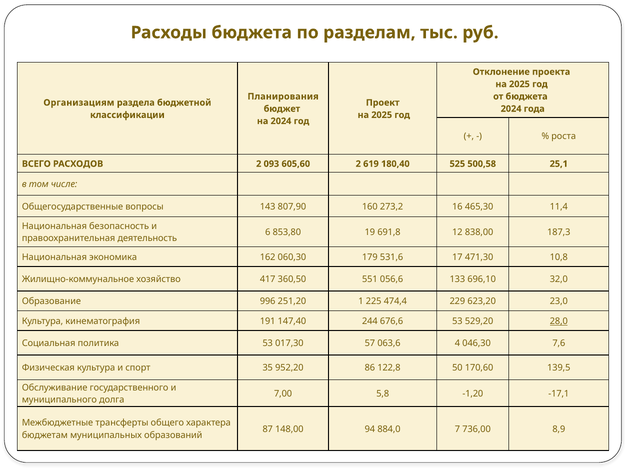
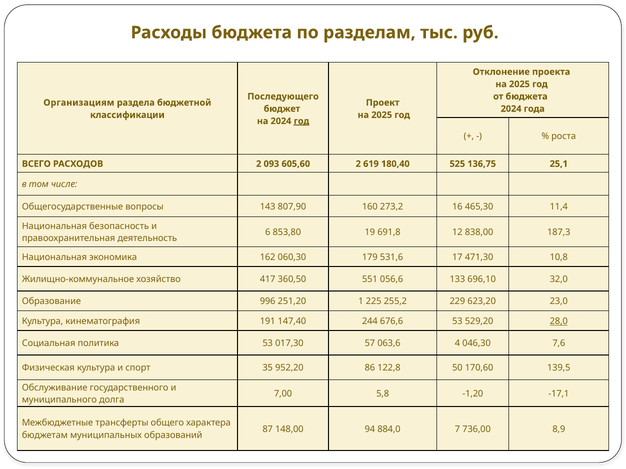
Планирования: Планирования -> Последующего (283, 97)
год underline: none -> present (301, 121)
500,58: 500,58 -> 136,75 (482, 164)
474,4: 474,4 -> 255,2 (395, 302)
